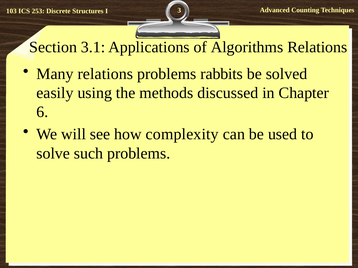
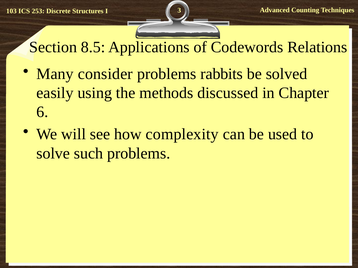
3.1: 3.1 -> 8.5 (93, 47)
Algorithms: Algorithms -> Codewords (247, 47)
Many relations: relations -> consider (105, 74)
